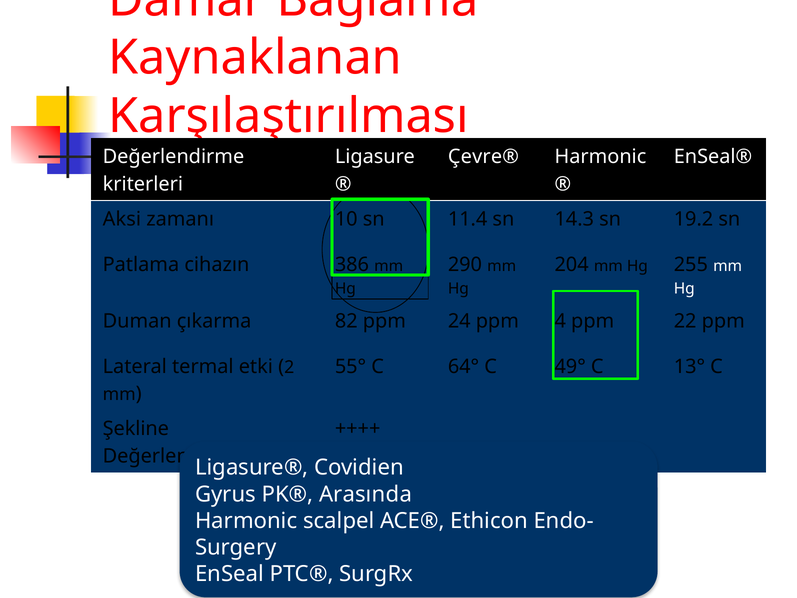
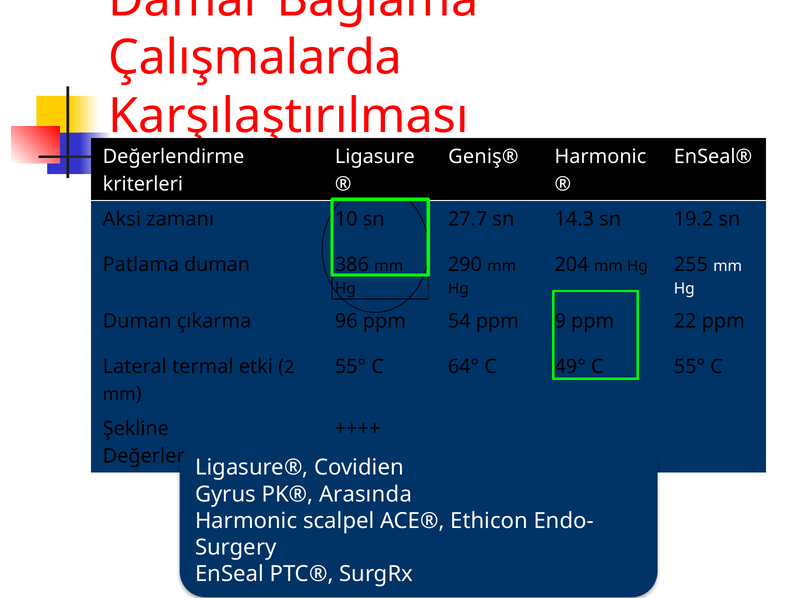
Kaynaklanan: Kaynaklanan -> Çalışmalarda (255, 58)
Çevre®: Çevre® -> Geniş® (483, 157)
11.4: 11.4 -> 27.7 (468, 219)
Patlama cihazın: cihazın -> duman (217, 265)
82: 82 -> 96 (346, 321)
24: 24 -> 54 (459, 321)
4: 4 -> 9 (560, 321)
C 13°: 13° -> 55° (689, 366)
